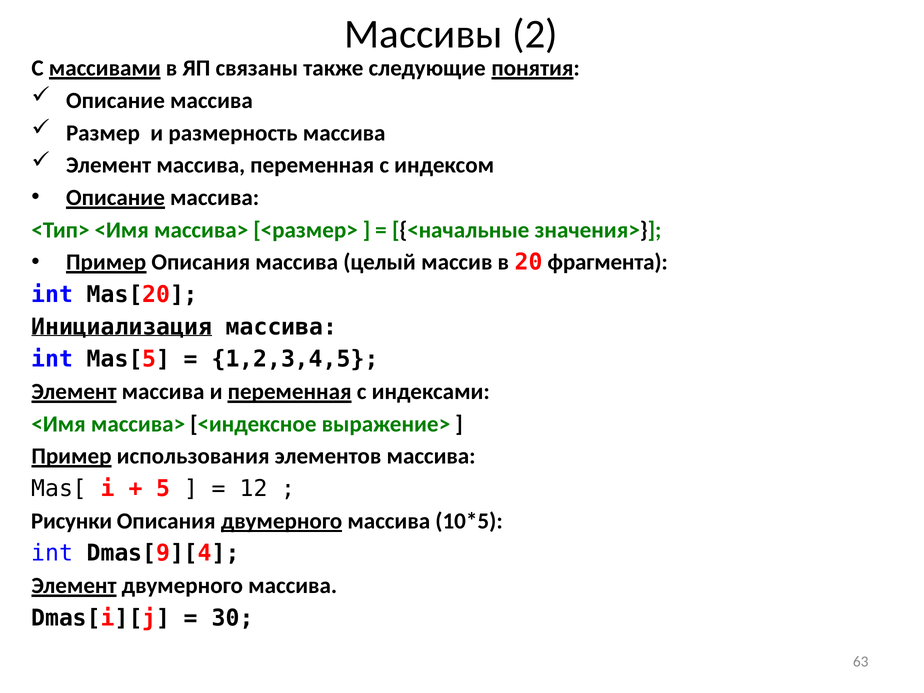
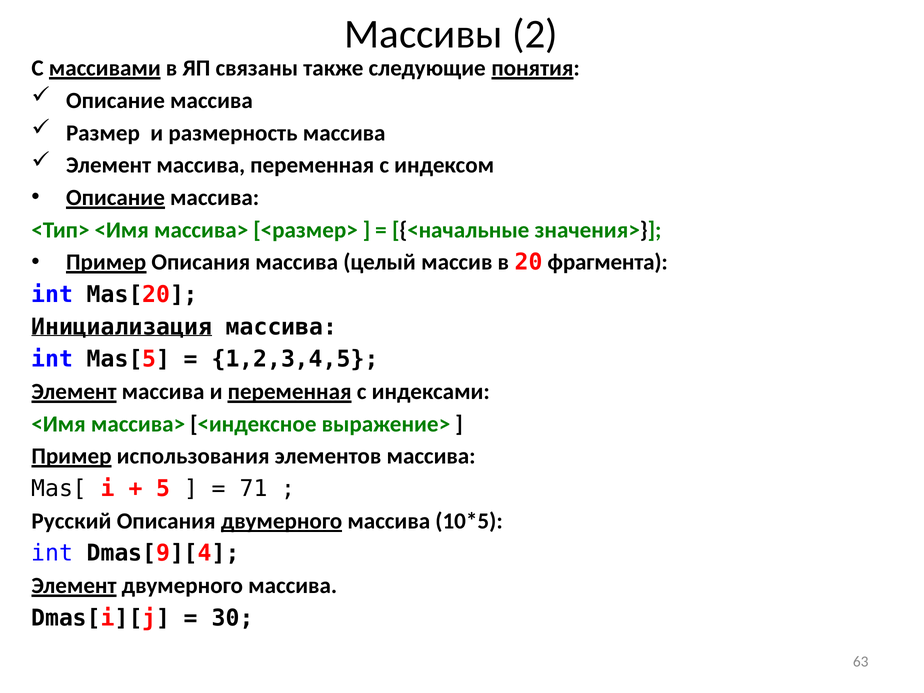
12: 12 -> 71 (254, 489)
Рисунки: Рисунки -> Русский (71, 521)
